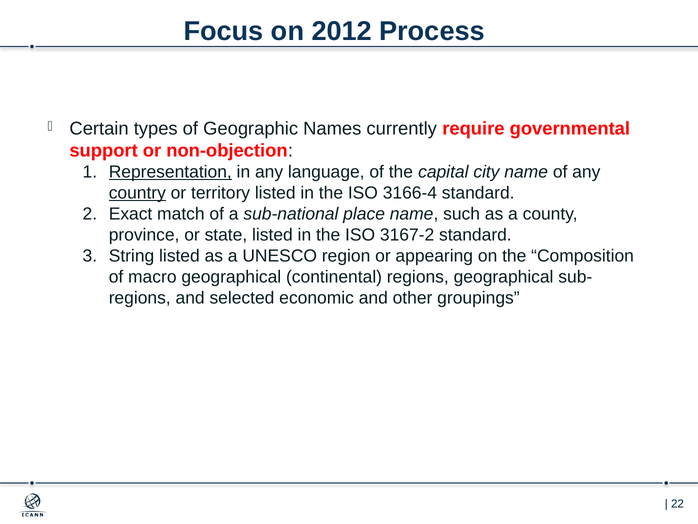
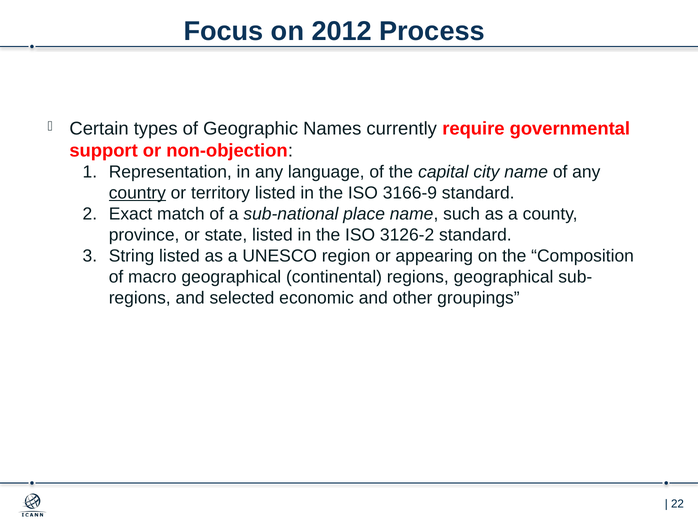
Representation underline: present -> none (170, 172)
3166-4: 3166-4 -> 3166-9 (410, 193)
3167-2: 3167-2 -> 3126-2 (407, 235)
